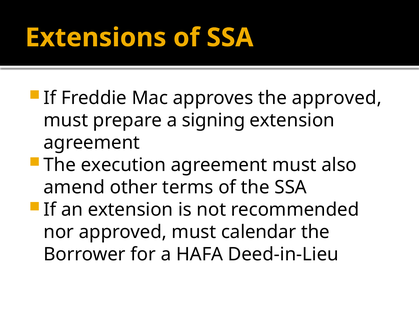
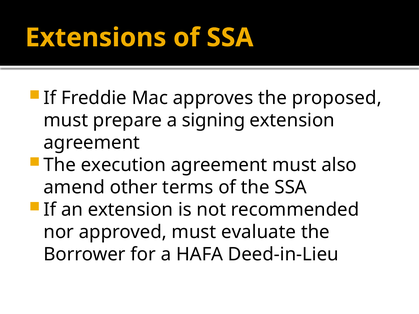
the approved: approved -> proposed (337, 98)
calendar: calendar -> evaluate (259, 232)
